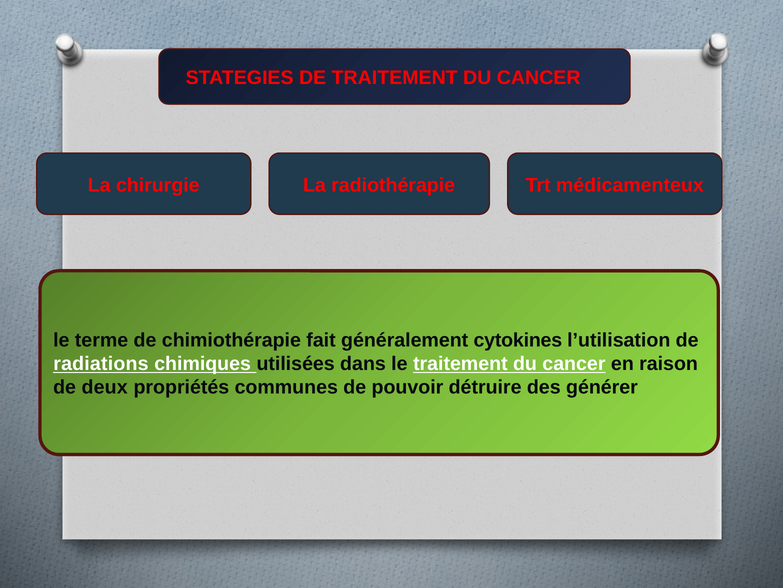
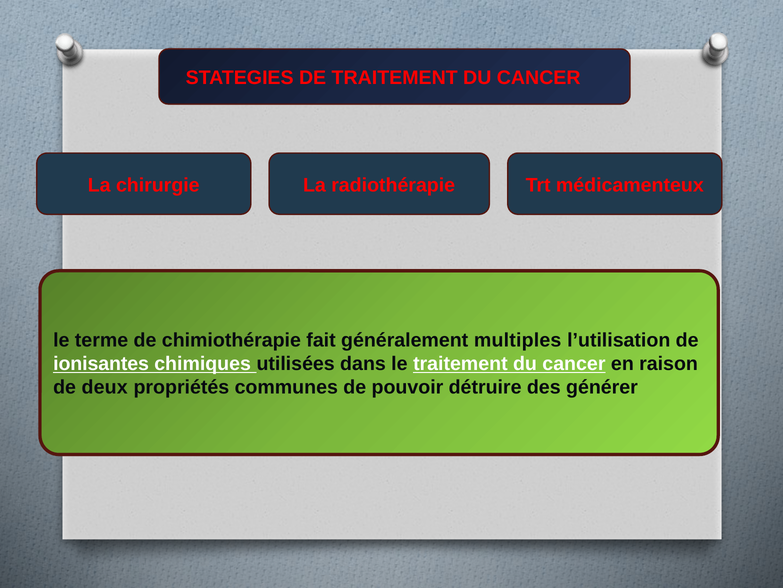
cytokines: cytokines -> multiples (518, 340)
radiations: radiations -> ionisantes (101, 364)
